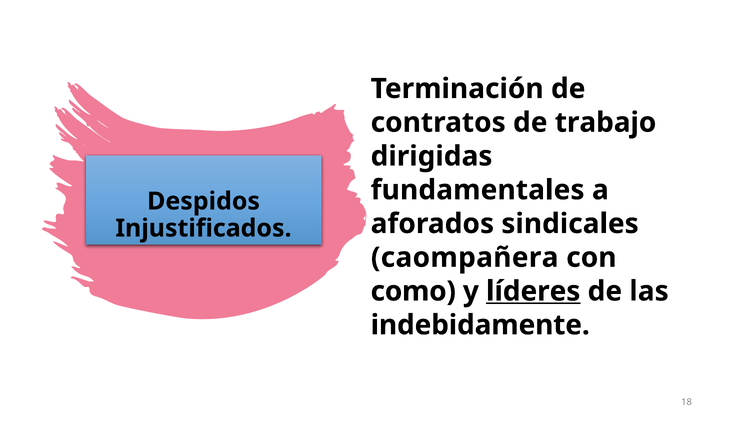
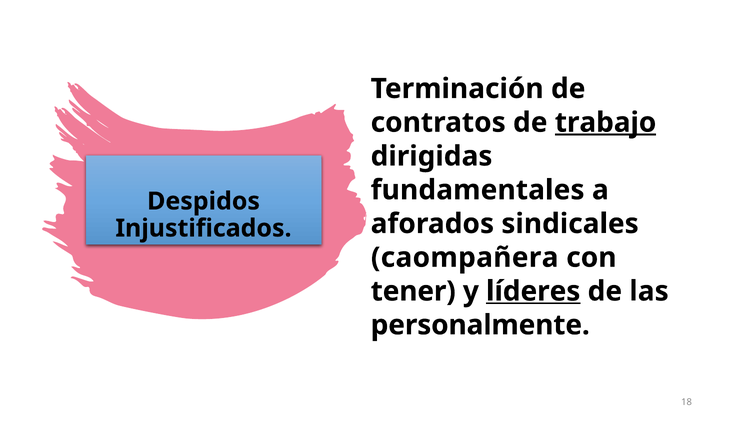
trabajo underline: none -> present (606, 122)
como: como -> tener (413, 291)
indebidamente: indebidamente -> personalmente (480, 325)
